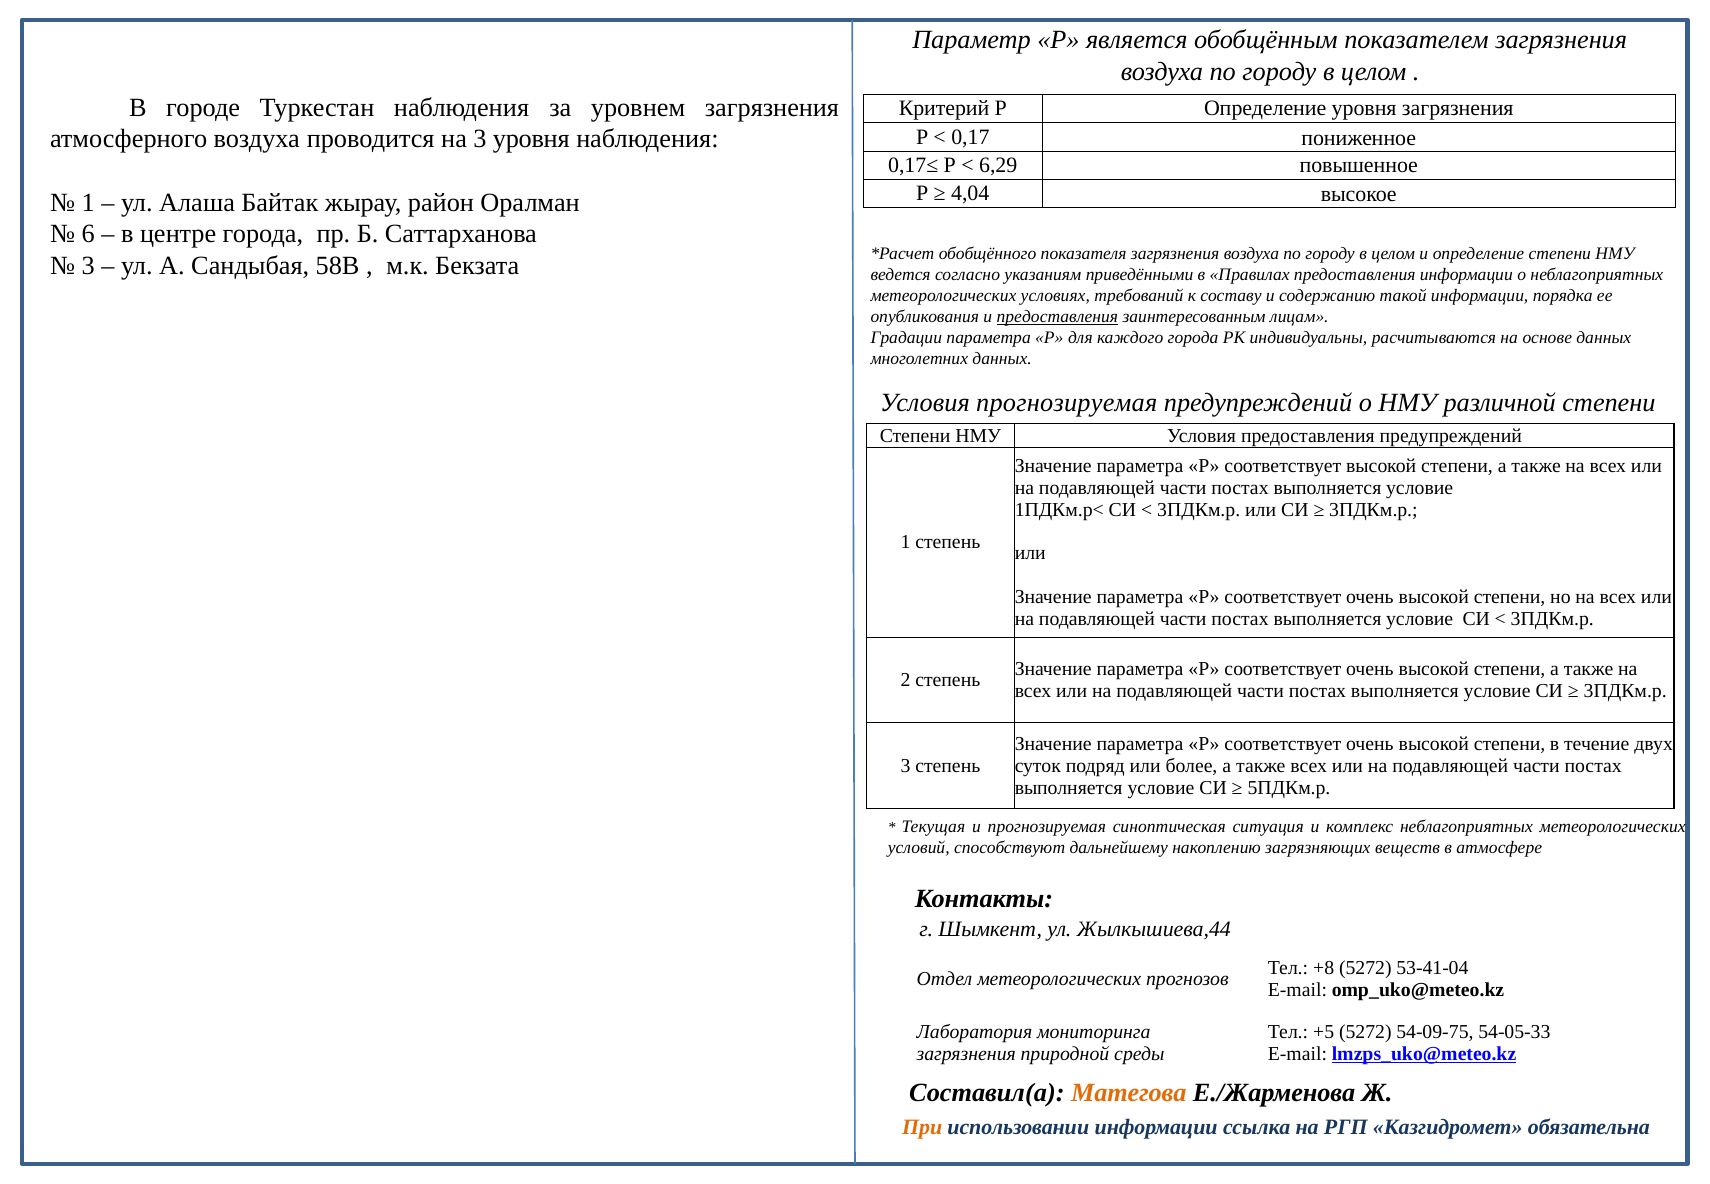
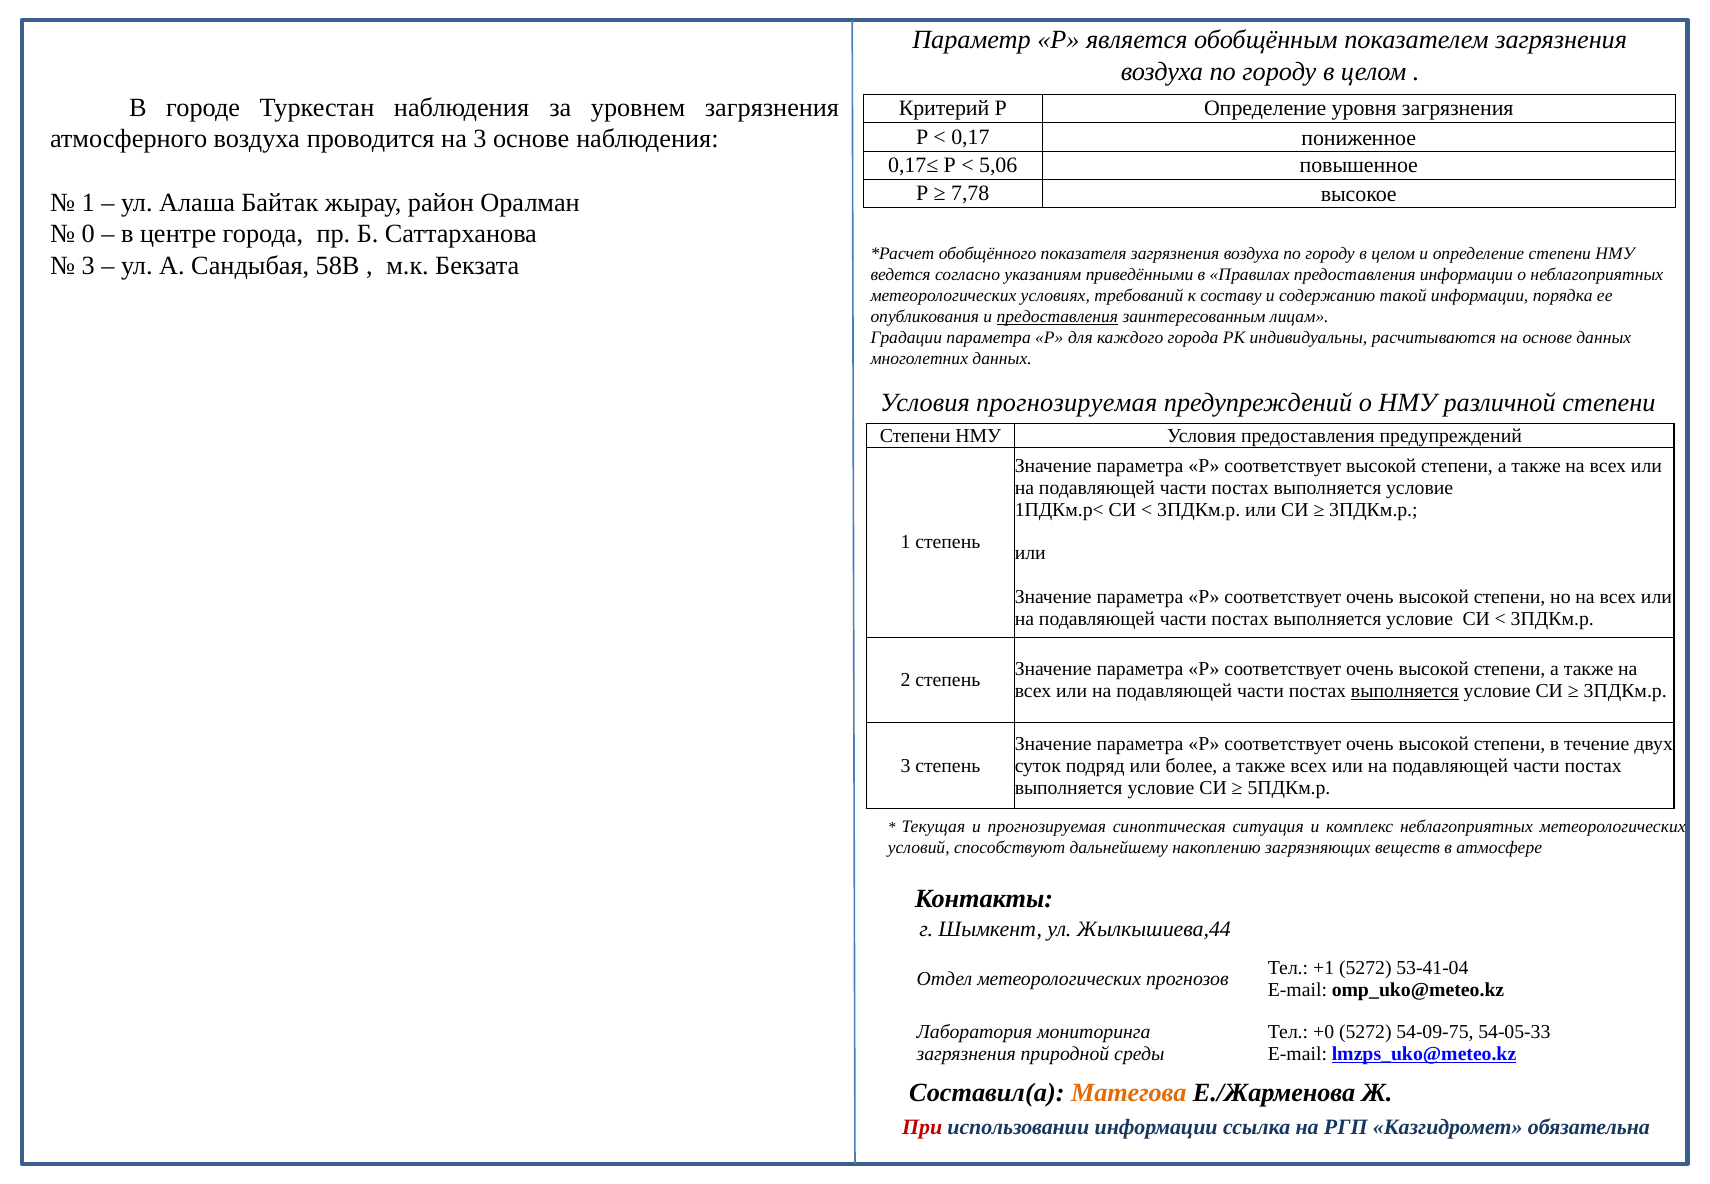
3 уровня: уровня -> основе (531, 139)
6,29: 6,29 -> 5,06 (998, 165)
4,04: 4,04 -> 7,78 (970, 193)
6: 6 -> 0 (88, 234)
выполняется underline: none -> present (1405, 691)
+8: +8 -> +1 (1324, 968)
+5: +5 -> +0 (1324, 1032)
При colour: orange -> red (922, 1127)
